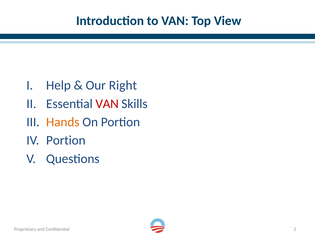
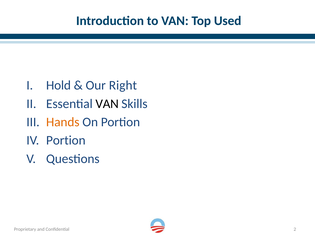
View: View -> Used (228, 21)
Help: Help -> Hold (58, 85)
VAN colour: red -> black (107, 104)
